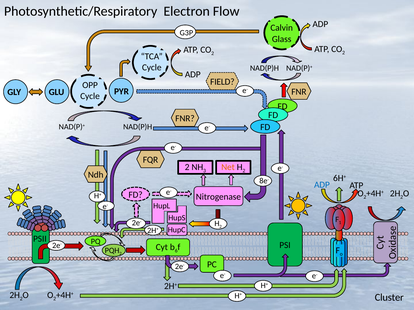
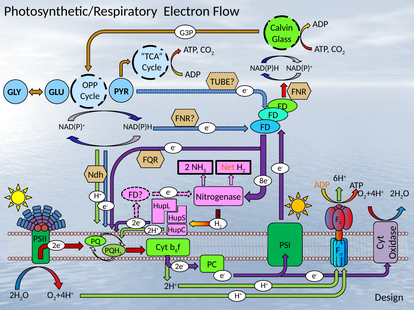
FIELD: FIELD -> TUBE (222, 82)
ADP colour: blue -> orange (322, 185)
Cluster: Cluster -> Design (389, 298)
